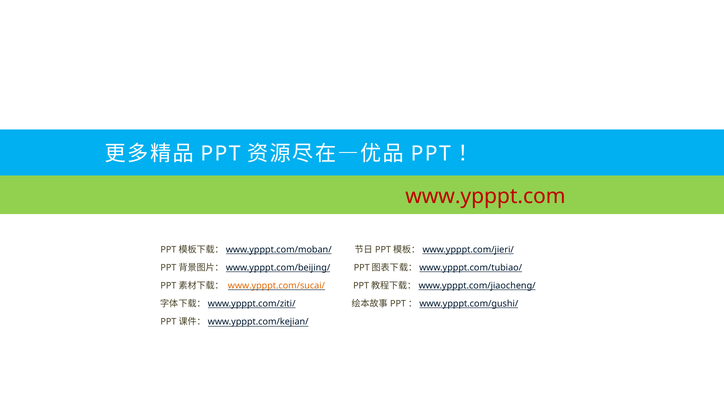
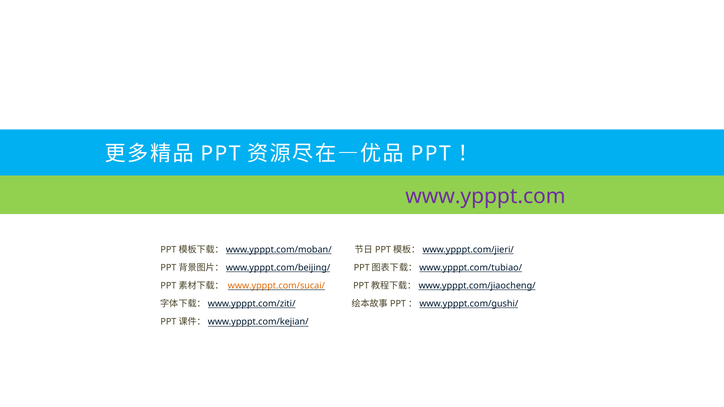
www.ypppt.com colour: red -> purple (485, 196)
